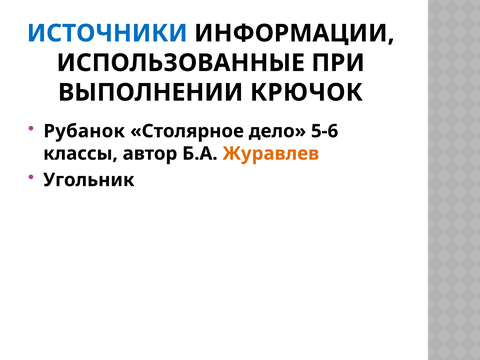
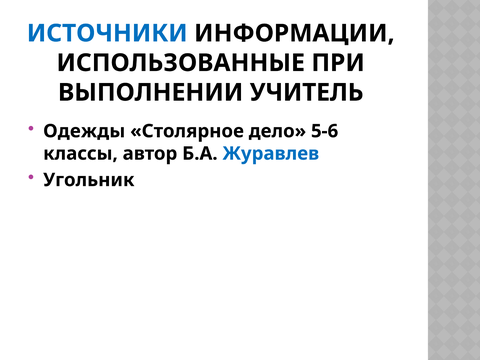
КРЮЧОК: КРЮЧОК -> УЧИТЕЛЬ (307, 92)
Рубанок: Рубанок -> Одежды (84, 131)
Журавлев colour: orange -> blue (271, 154)
